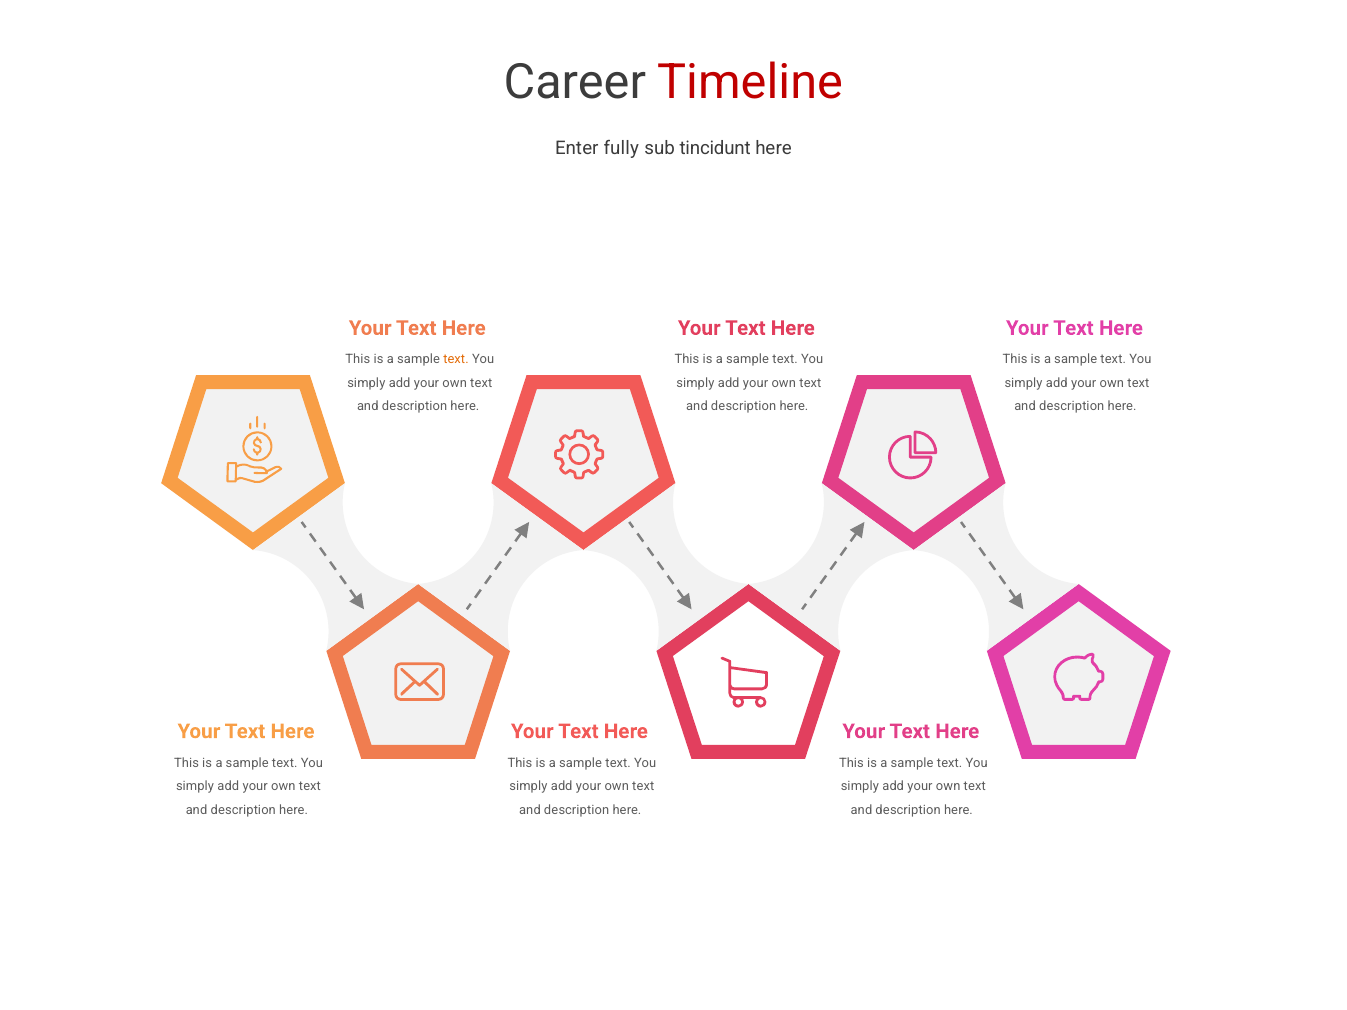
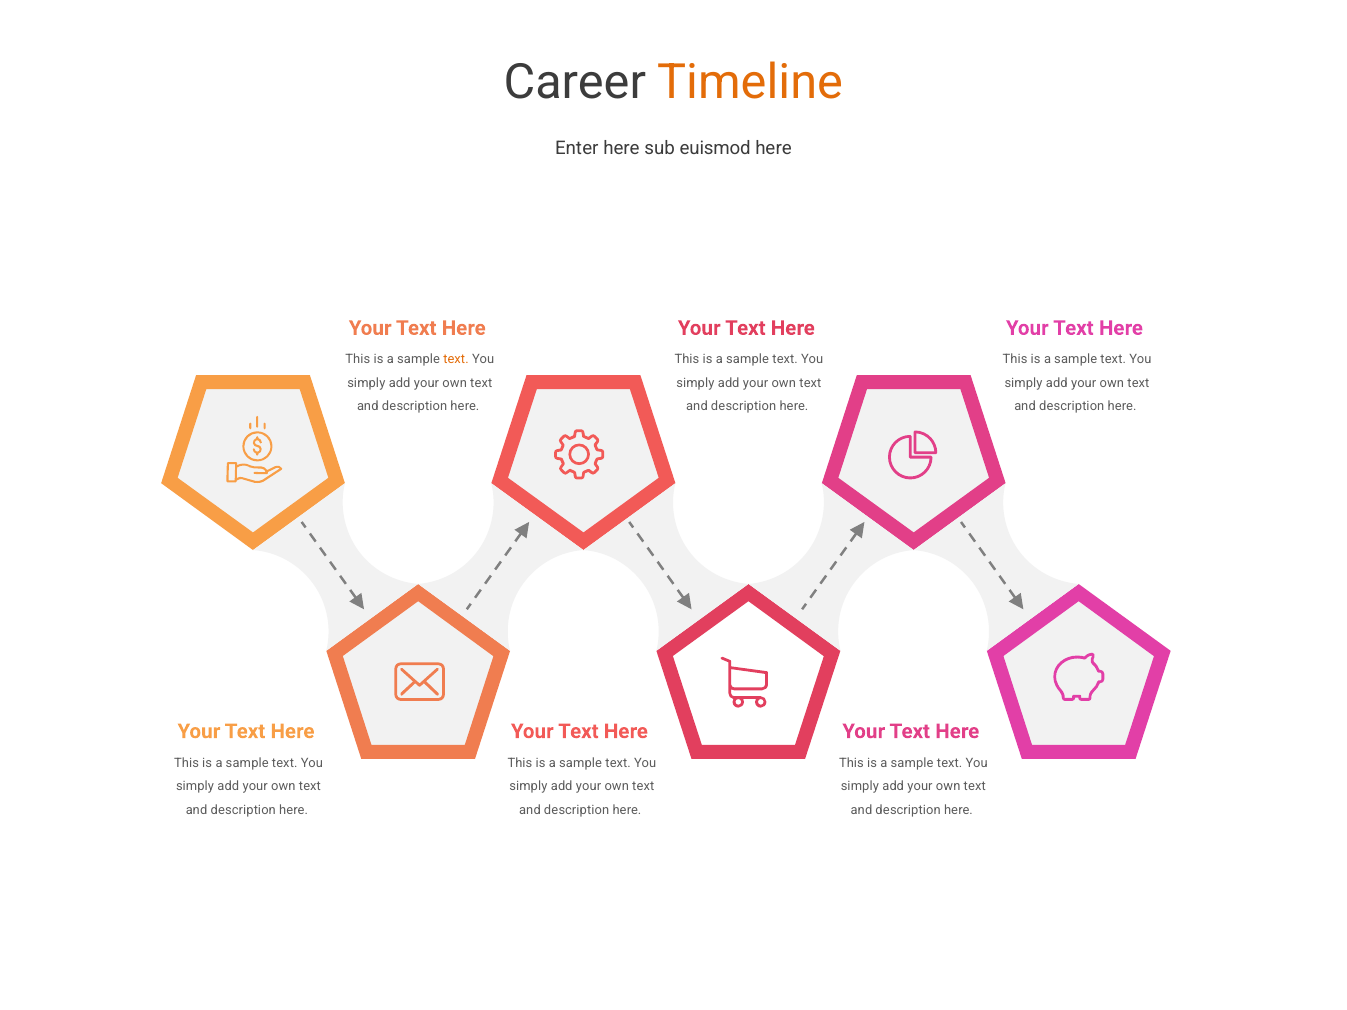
Timeline colour: red -> orange (750, 83)
Enter fully: fully -> here (621, 149)
tincidunt: tincidunt -> euismod (715, 149)
